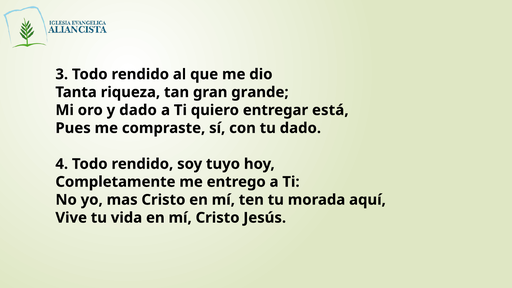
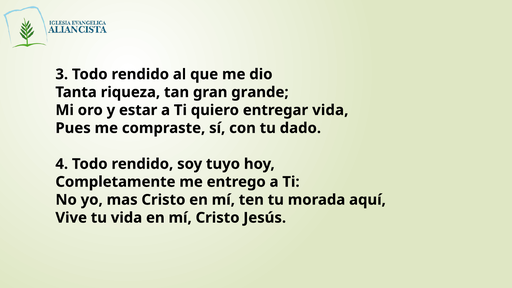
y dado: dado -> estar (138, 110)
entregar está: está -> vida (330, 110)
